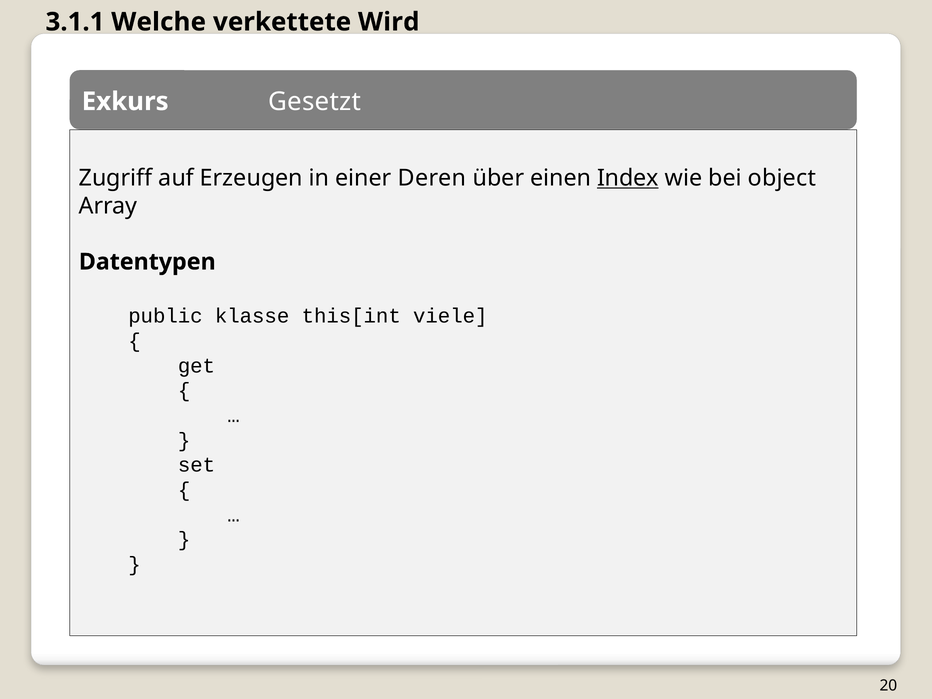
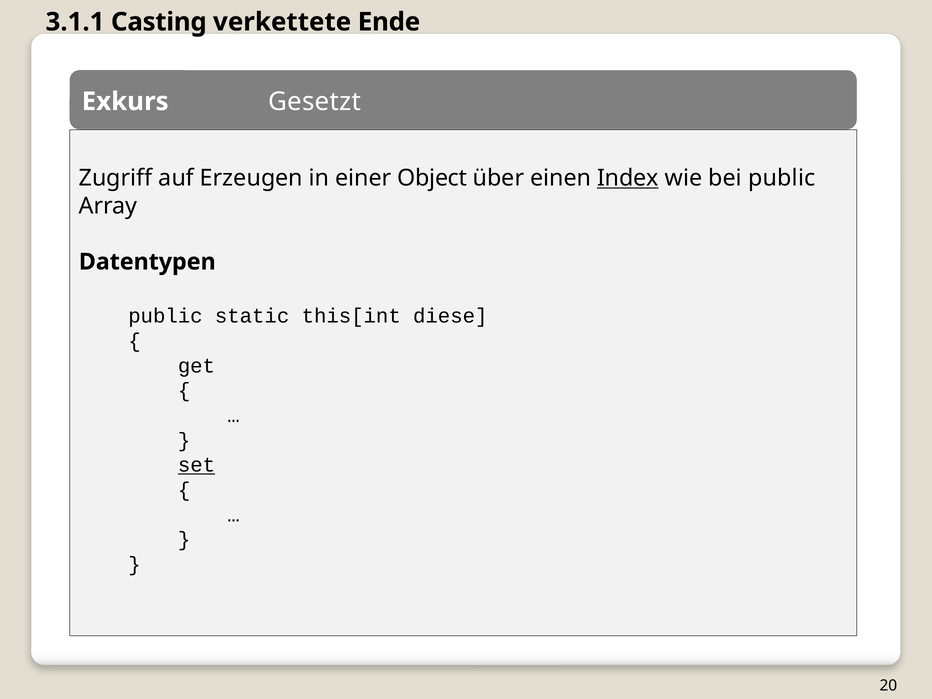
Welche: Welche -> Casting (159, 22)
Wird: Wird -> Ende (389, 22)
Deren: Deren -> Object (432, 178)
bei object: object -> public (782, 178)
klasse: klasse -> static (252, 316)
viele: viele -> diese (450, 316)
set underline: none -> present (196, 465)
